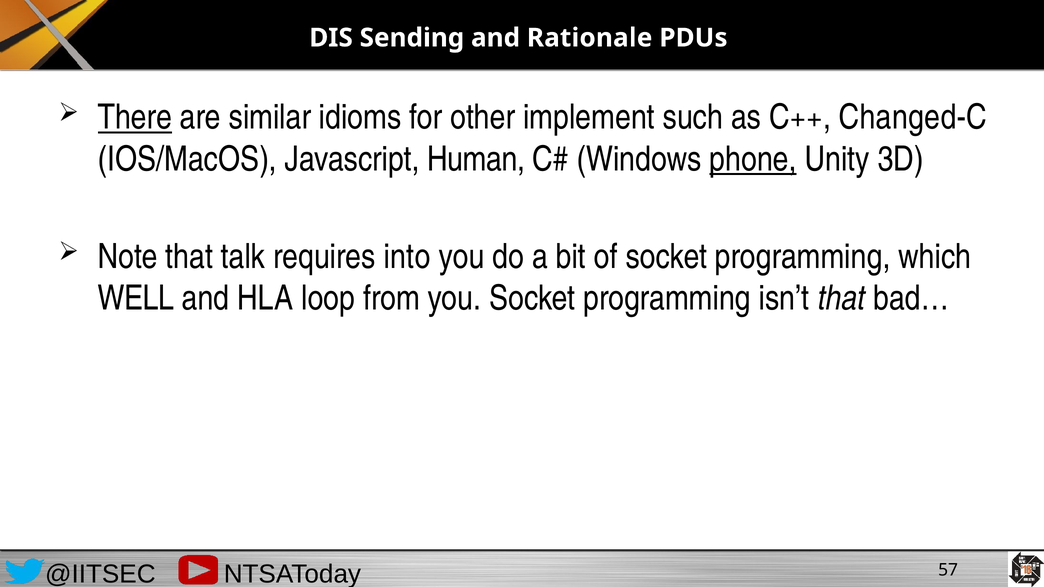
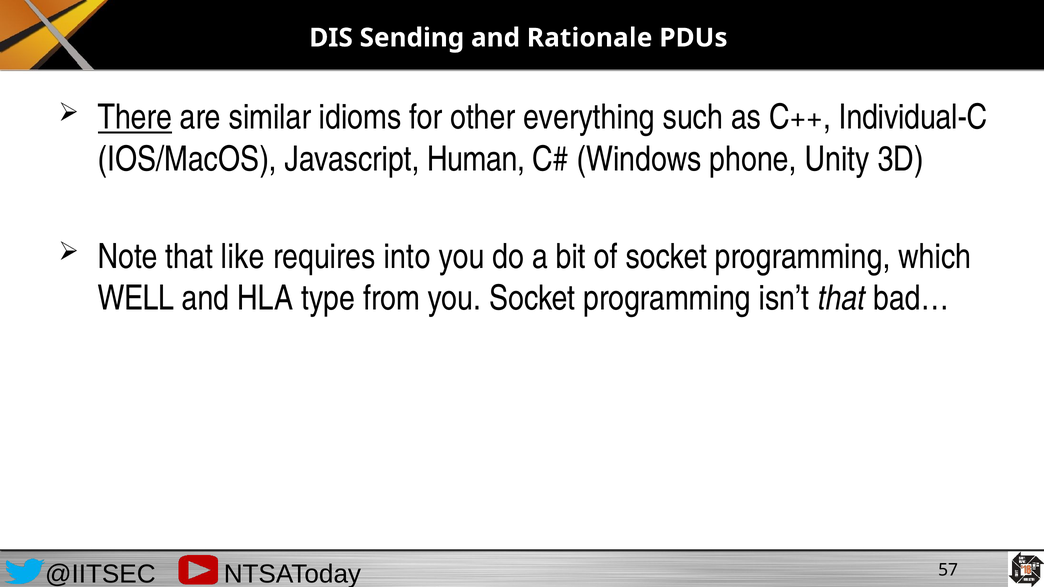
implement: implement -> everything (589, 117)
Changed-C: Changed-C -> Individual-C (913, 117)
phone underline: present -> none (753, 159)
talk: talk -> like (243, 257)
loop: loop -> type (328, 298)
